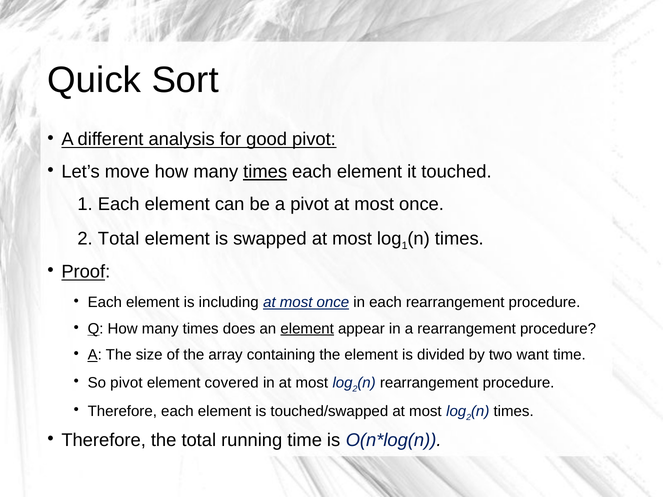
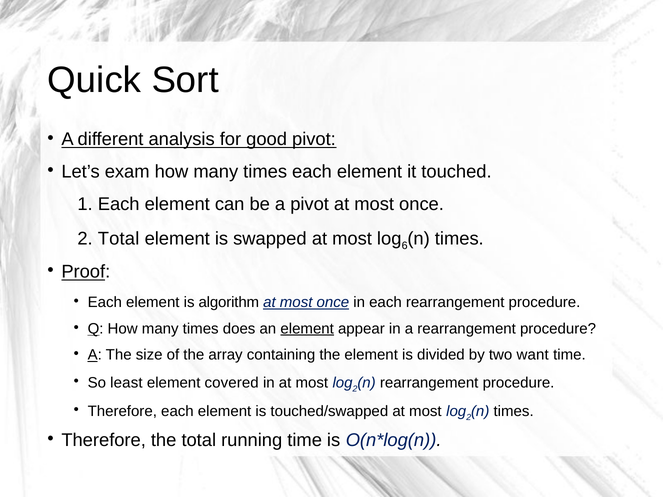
move: move -> exam (127, 172)
times underline: present -> none (265, 172)
1: 1 -> 6 (405, 246)
including: including -> algorithm (229, 302)
So pivot: pivot -> least (126, 383)
